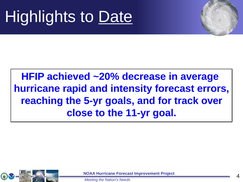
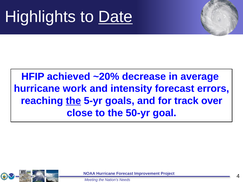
rapid: rapid -> work (75, 89)
the underline: none -> present (73, 101)
11-yr: 11-yr -> 50-yr (138, 113)
